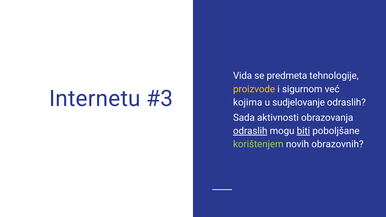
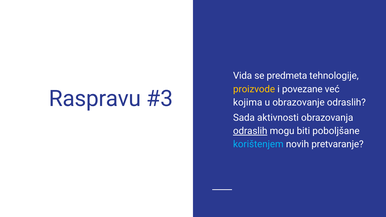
sigurnom: sigurnom -> povezane (302, 89)
Internetu: Internetu -> Raspravu (95, 99)
sudjelovanje: sudjelovanje -> obrazovanje (299, 102)
biti underline: present -> none (303, 131)
korištenjem colour: light green -> light blue (258, 144)
obrazovnih: obrazovnih -> pretvaranje (338, 144)
